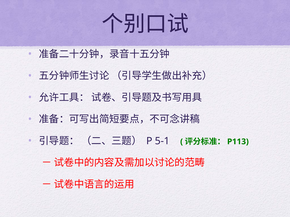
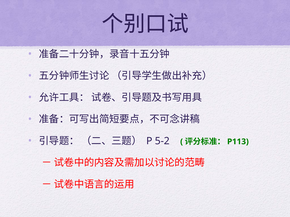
5-1: 5-1 -> 5-2 (162, 141)
